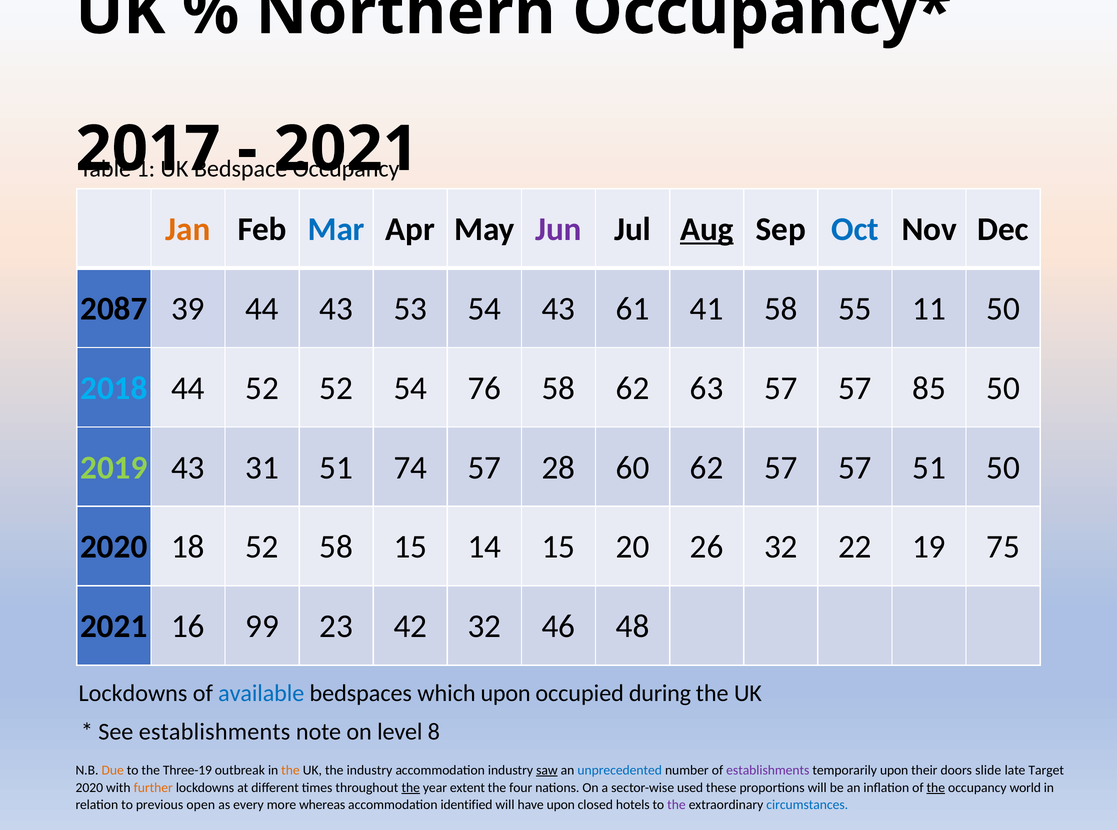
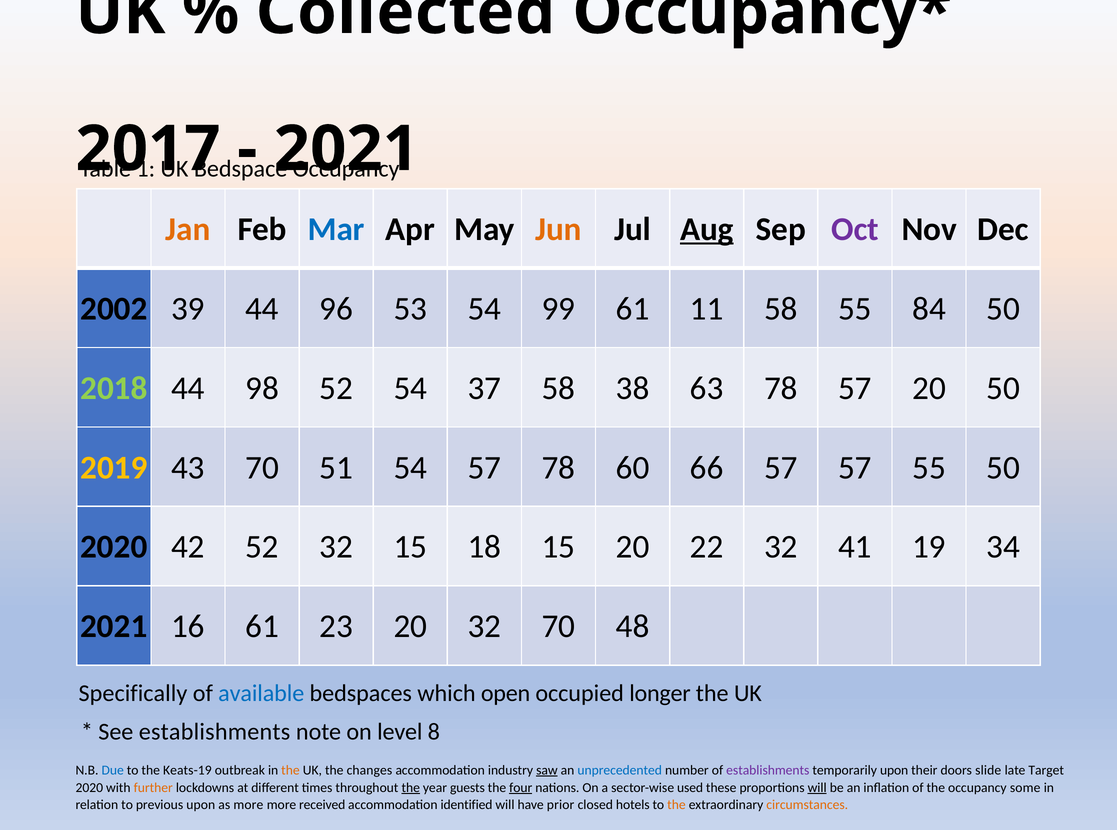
Northern: Northern -> Collected (405, 12)
Jun colour: purple -> orange (559, 229)
Oct colour: blue -> purple (855, 229)
2087: 2087 -> 2002 (114, 309)
44 43: 43 -> 96 (336, 309)
54 43: 43 -> 99 (559, 309)
41: 41 -> 11 (707, 309)
11: 11 -> 84 (929, 309)
2018 colour: light blue -> light green (114, 388)
44 52: 52 -> 98 (262, 388)
76: 76 -> 37 (484, 388)
58 62: 62 -> 38 (633, 388)
63 57: 57 -> 78 (781, 388)
57 85: 85 -> 20 (929, 388)
2019 colour: light green -> yellow (114, 468)
43 31: 31 -> 70 (262, 468)
51 74: 74 -> 54 (410, 468)
57 28: 28 -> 78 (559, 468)
60 62: 62 -> 66 (707, 468)
57 51: 51 -> 55 (929, 468)
18: 18 -> 42 (188, 547)
52 58: 58 -> 32 (336, 547)
14: 14 -> 18 (484, 547)
26: 26 -> 22 (707, 547)
22: 22 -> 41 (855, 547)
75: 75 -> 34 (1003, 547)
16 99: 99 -> 61 (262, 626)
23 42: 42 -> 20 (410, 626)
32 46: 46 -> 70 (559, 626)
Lockdowns: Lockdowns -> Specifically (133, 694)
which upon: upon -> open (506, 694)
during: during -> longer (660, 694)
Due colour: orange -> blue (113, 770)
Three-19: Three-19 -> Keats-19 (187, 770)
the industry: industry -> changes (369, 770)
extent: extent -> guests (467, 788)
four underline: none -> present (521, 788)
will underline: none -> present (817, 788)
the underline: present -> none (936, 788)
world: world -> some (1025, 788)
previous open: open -> upon (201, 805)
as every: every -> more (248, 805)
whereas: whereas -> received (322, 805)
have upon: upon -> prior (561, 805)
the colour: purple -> orange (676, 805)
circumstances colour: blue -> orange (807, 805)
